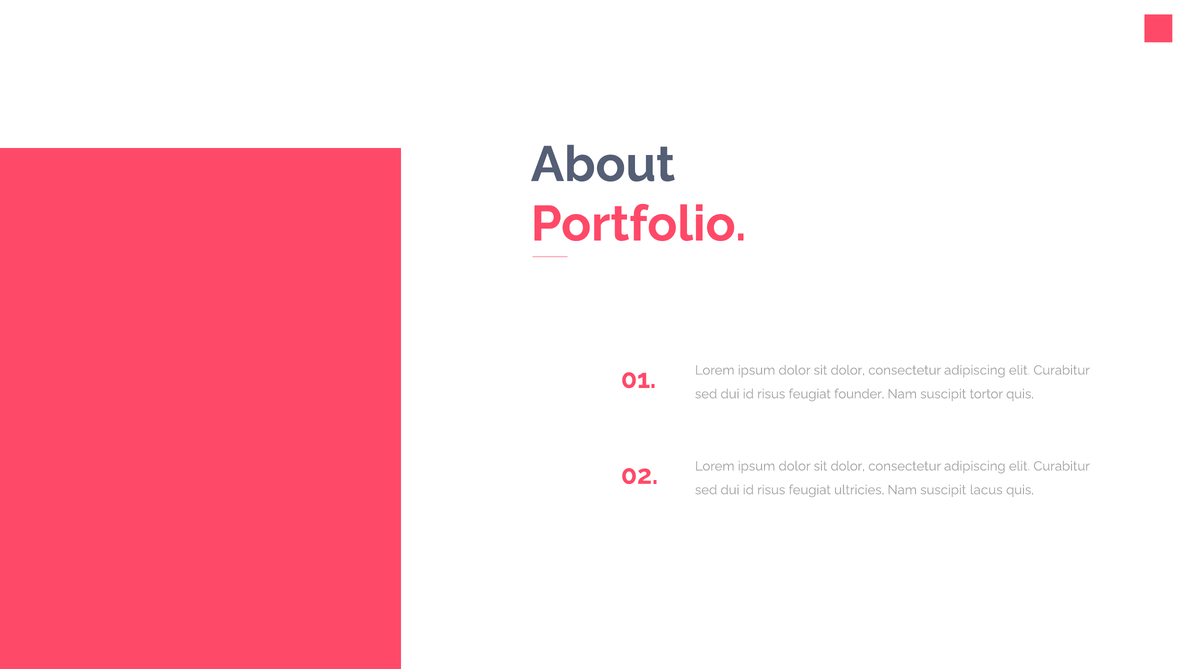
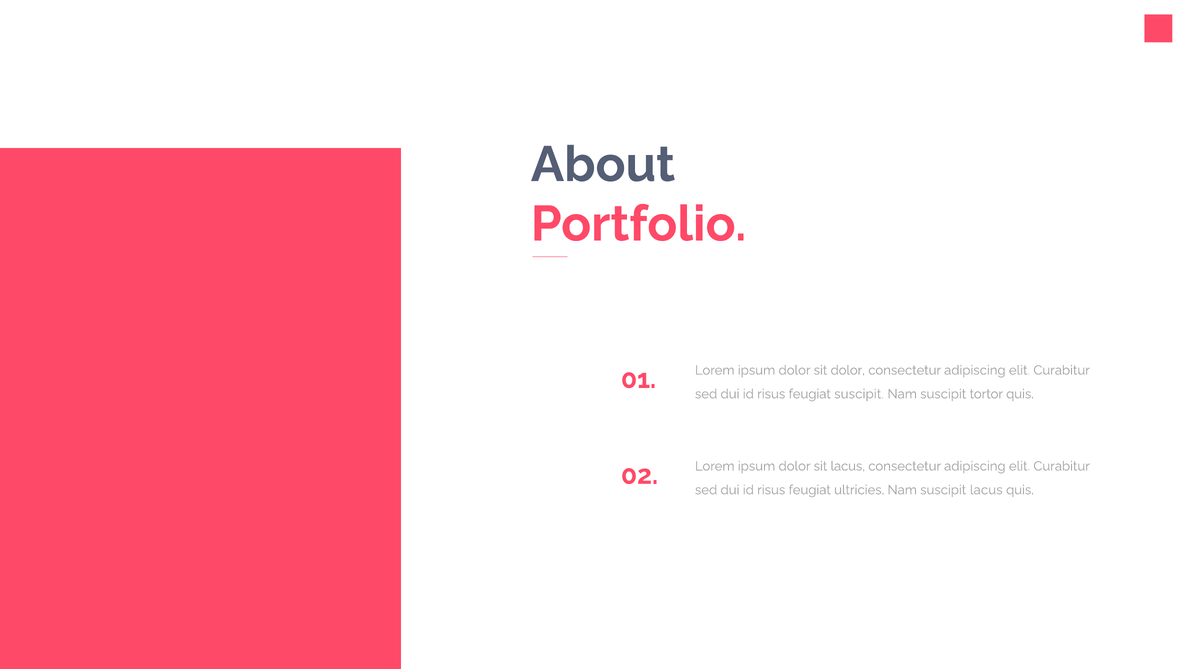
feugiat founder: founder -> suscipit (859, 394)
dolor: dolor -> lacus (848, 466)
